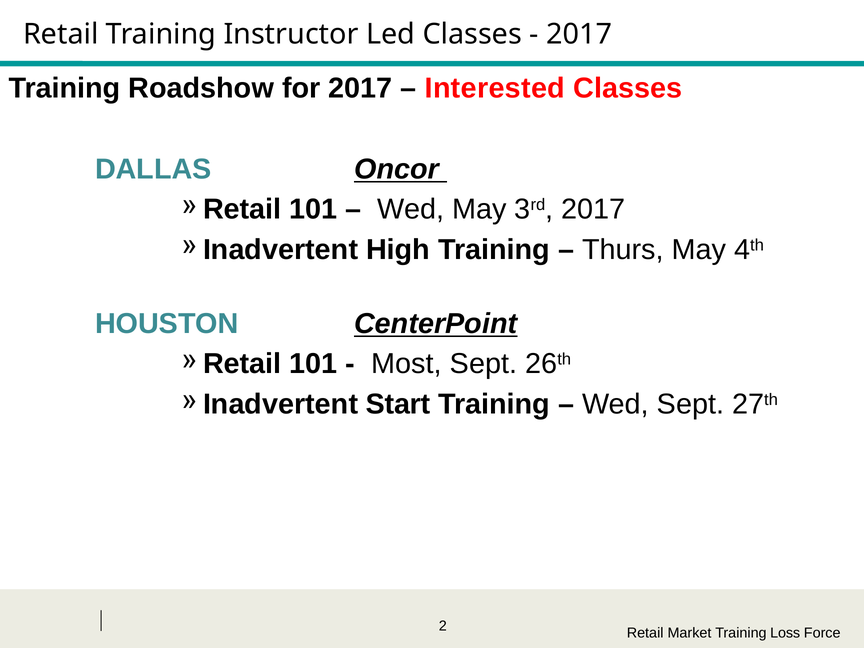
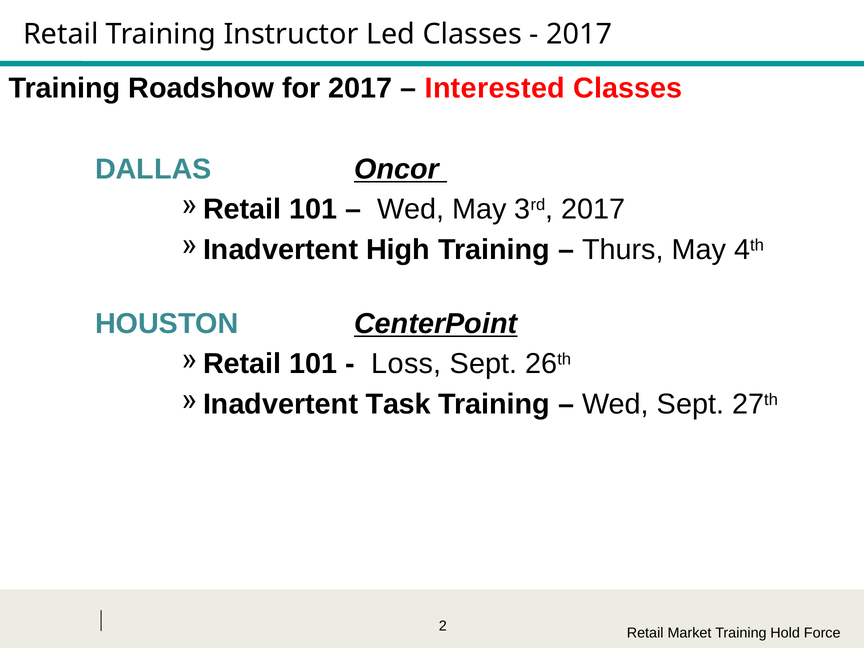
Most: Most -> Loss (406, 364)
Start: Start -> Task (398, 404)
Loss: Loss -> Hold (785, 633)
